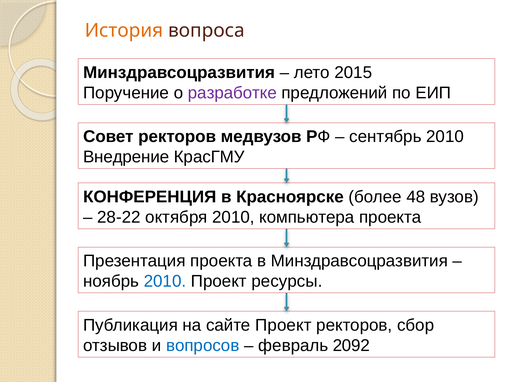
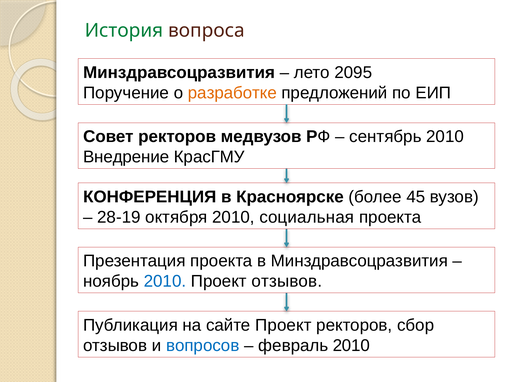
История colour: orange -> green (124, 31)
2015: 2015 -> 2095 (353, 72)
разработке colour: purple -> orange (232, 93)
48: 48 -> 45 (416, 197)
28-22: 28-22 -> 28-19 (119, 217)
компьютера: компьютера -> социальная (307, 217)
Проект ресурсы: ресурсы -> отзывов (287, 281)
февраль 2092: 2092 -> 2010 (351, 345)
